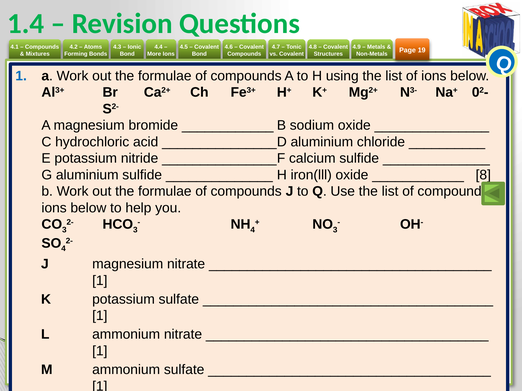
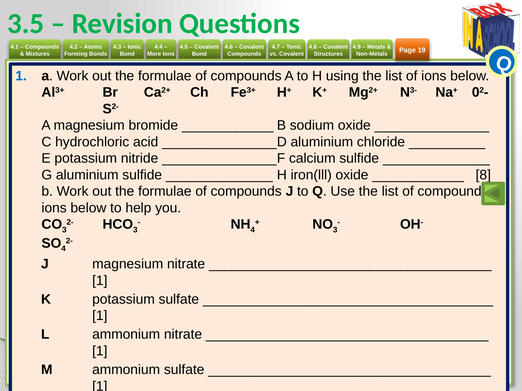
1.4: 1.4 -> 3.5 (26, 24)
